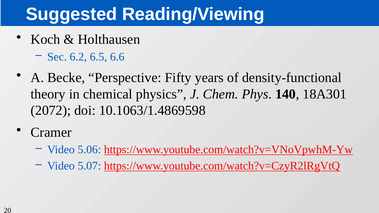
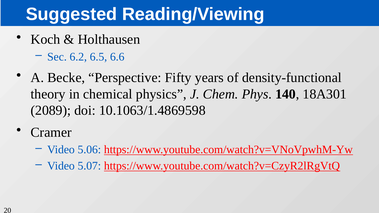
2072: 2072 -> 2089 (51, 111)
